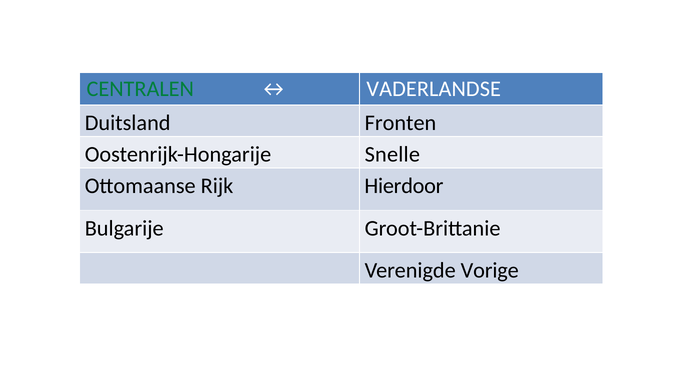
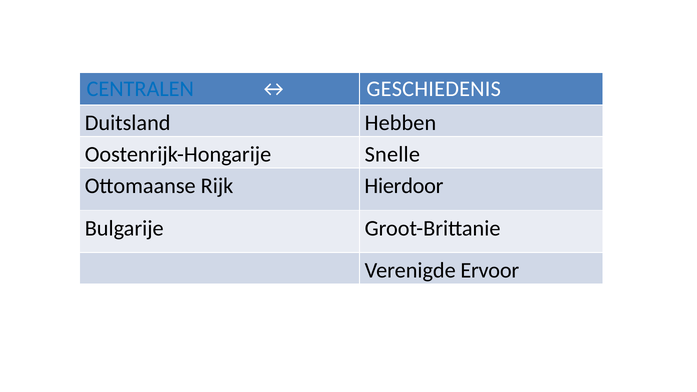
CENTRALEN colour: green -> blue (140, 89)
VADERLANDSE: VADERLANDSE -> GESCHIEDENIS (434, 89)
Fronten: Fronten -> Hebben (400, 123)
Vorige: Vorige -> Ervoor (490, 271)
